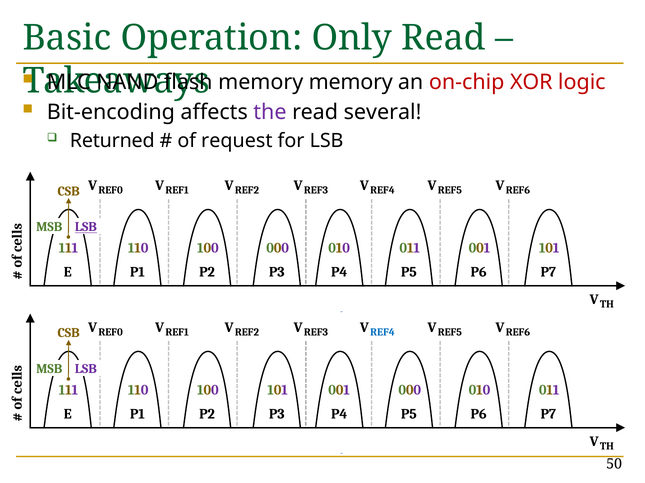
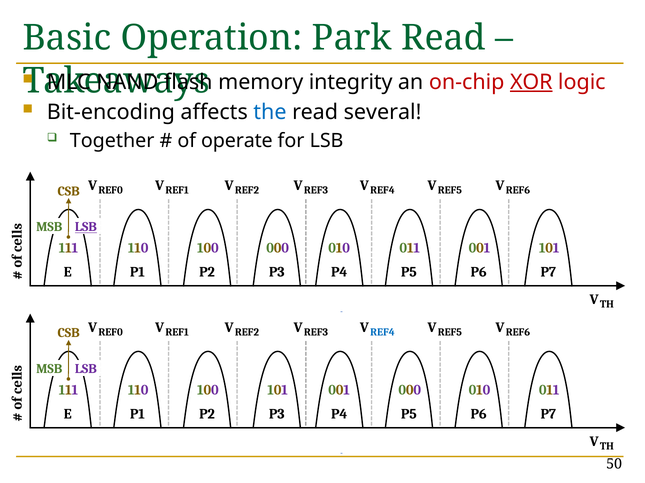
Only: Only -> Park (352, 38)
memory memory: memory -> integrity (351, 82)
XOR underline: none -> present (531, 82)
the colour: purple -> blue (270, 112)
Returned: Returned -> Together (112, 141)
request: request -> operate (237, 141)
